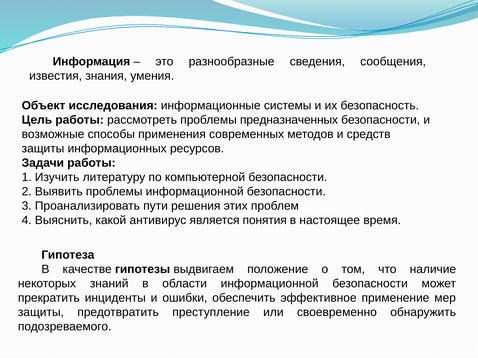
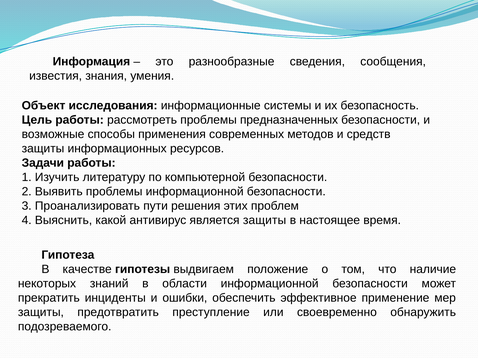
является понятия: понятия -> защиты (265, 220)
